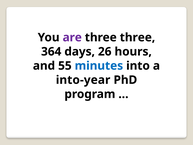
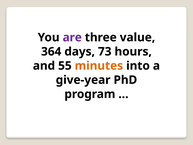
three three: three -> value (137, 37)
26: 26 -> 73 (105, 52)
minutes colour: blue -> orange (99, 66)
into-year: into-year -> give-year (83, 80)
